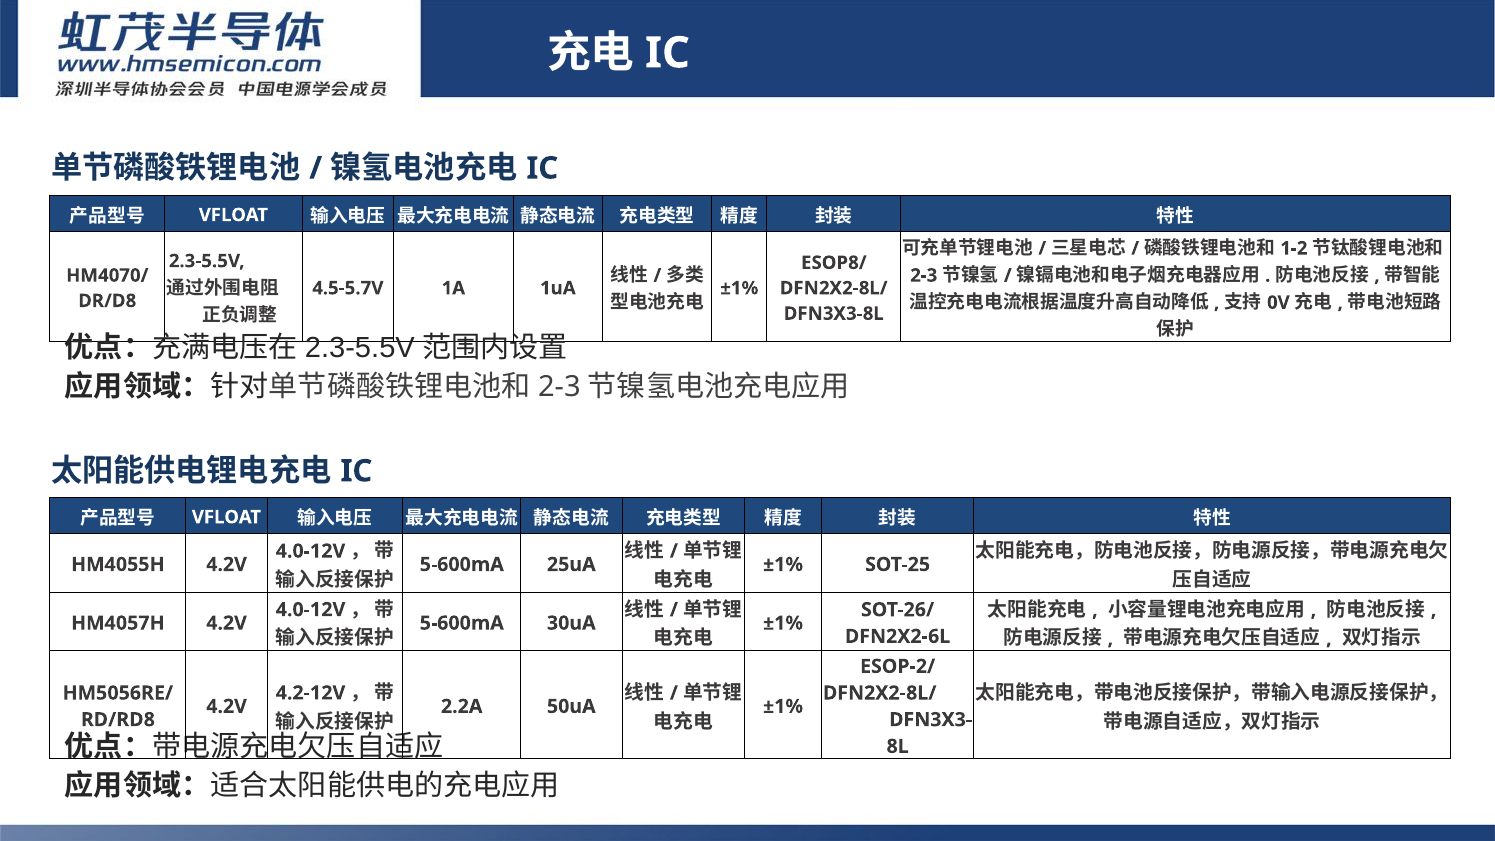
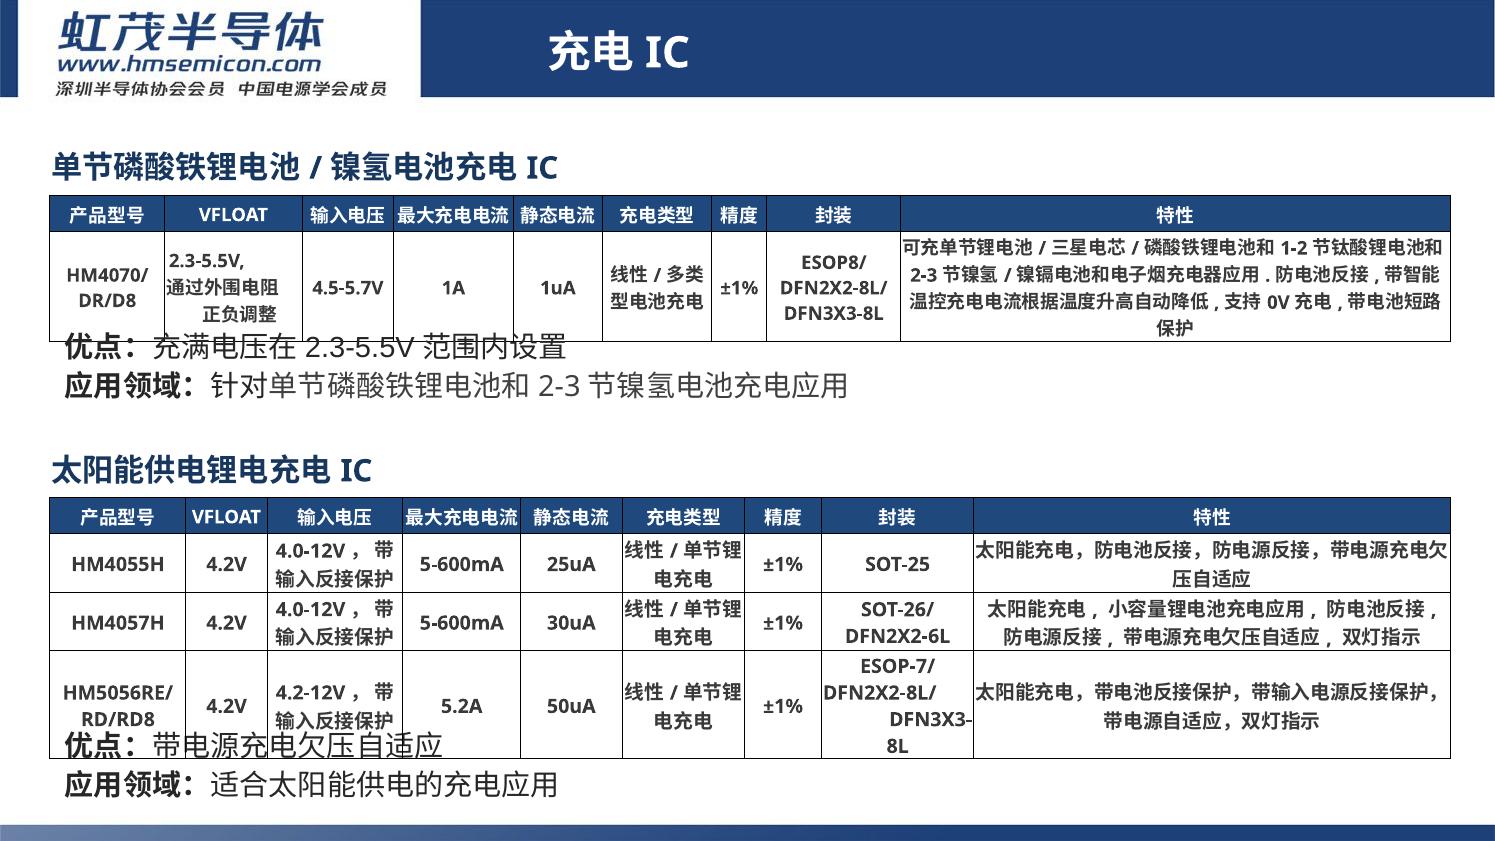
ESOP-2/: ESOP-2/ -> ESOP-7/ (898, 666)
2.2A: 2.2A -> 5.2A (462, 706)
